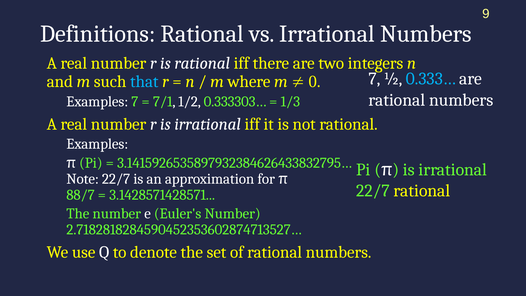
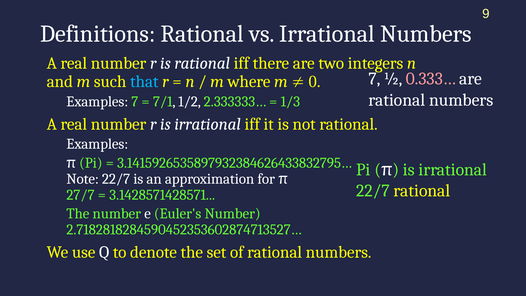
0.333… colour: light blue -> pink (431, 79)
0.333303…: 0.333303… -> 2.333333… (235, 101)
88/7: 88/7 -> 27/7 (80, 195)
